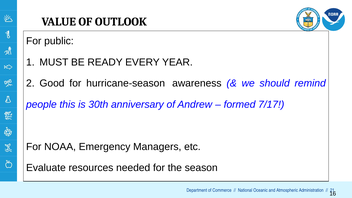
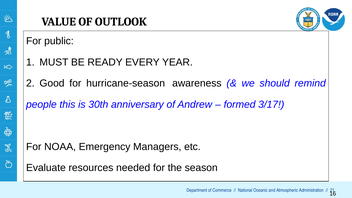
7/17: 7/17 -> 3/17 (271, 104)
